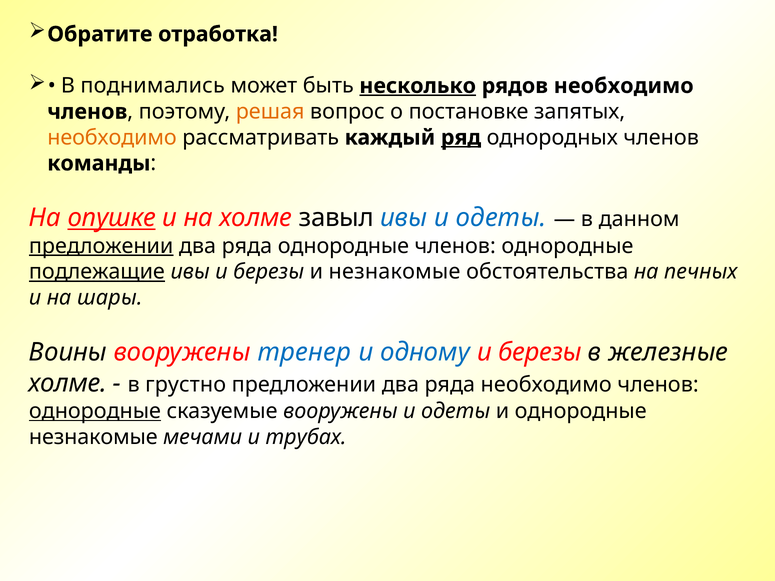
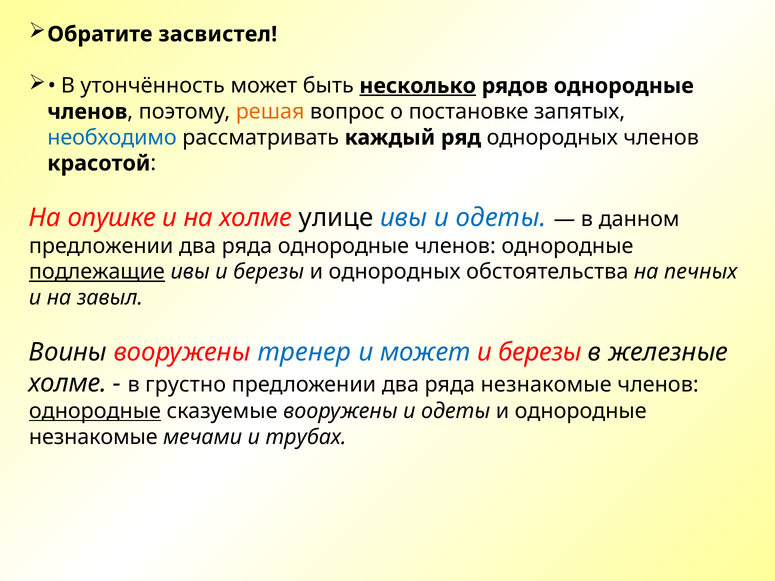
отработка: отработка -> засвистел (218, 34)
поднимались: поднимались -> утончённость (153, 86)
рядов необходимо: необходимо -> однородные (624, 86)
необходимо colour: orange -> blue (112, 138)
ряд underline: present -> none (461, 138)
команды: команды -> красотой (99, 163)
опушке underline: present -> none (112, 218)
завыл: завыл -> улице (336, 218)
предложении underline: present -> none (101, 246)
и незнакомые: незнакомые -> однородных (395, 272)
шары: шары -> завыл (110, 298)
и одному: одному -> может (425, 352)
ряда необходимо: необходимо -> незнакомые (546, 385)
